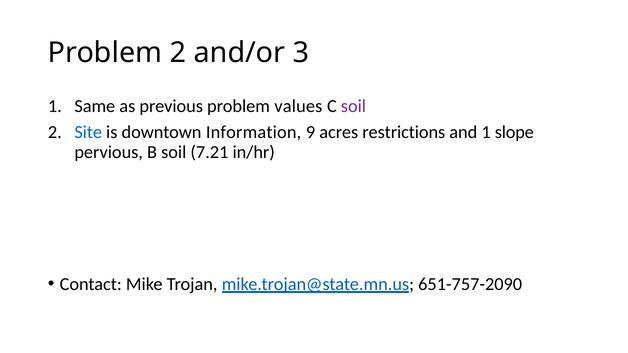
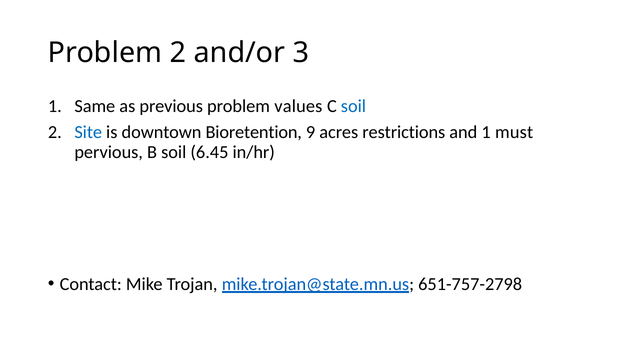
soil colour: purple -> blue (353, 106)
Information: Information -> Bioretention (254, 133)
slope: slope -> must (514, 133)
7.21: 7.21 -> 6.45 (209, 152)
651-757-2090: 651-757-2090 -> 651-757-2798 (470, 284)
